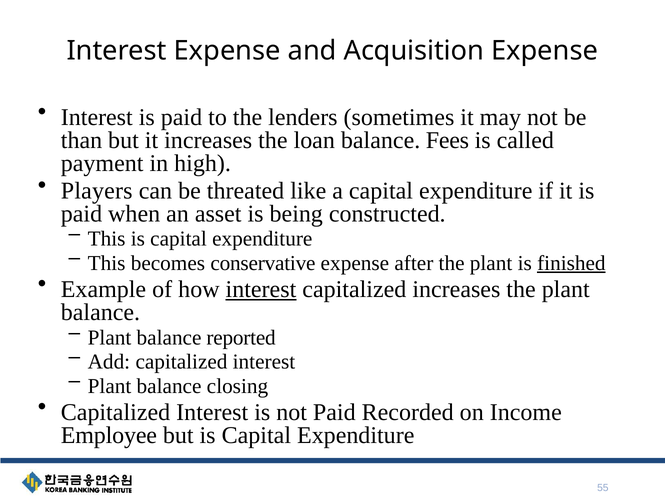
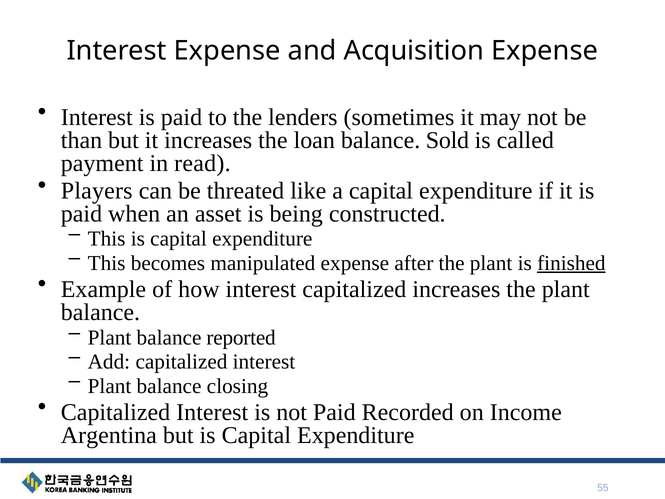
Fees: Fees -> Sold (447, 140)
high: high -> read (202, 163)
conservative: conservative -> manipulated (263, 263)
interest underline: present -> none (261, 289)
Employee: Employee -> Argentina (109, 435)
